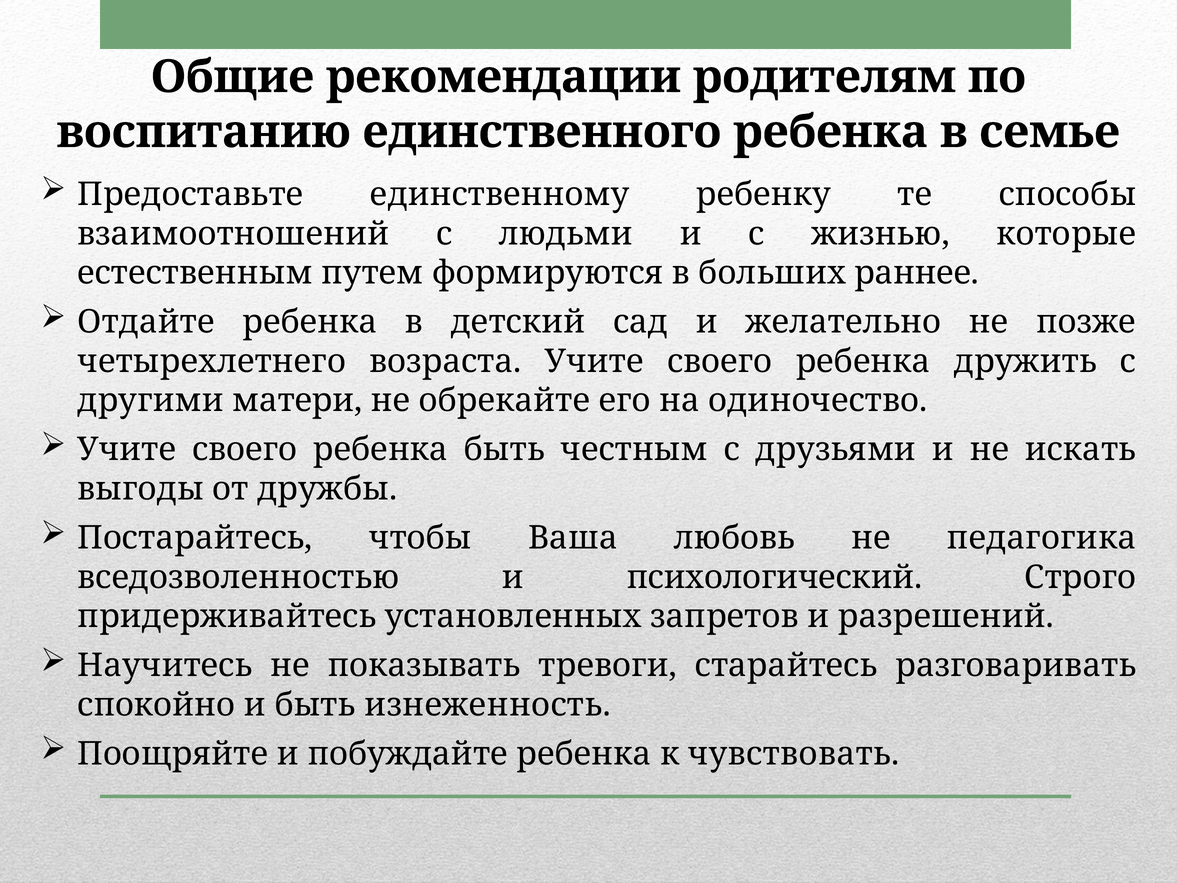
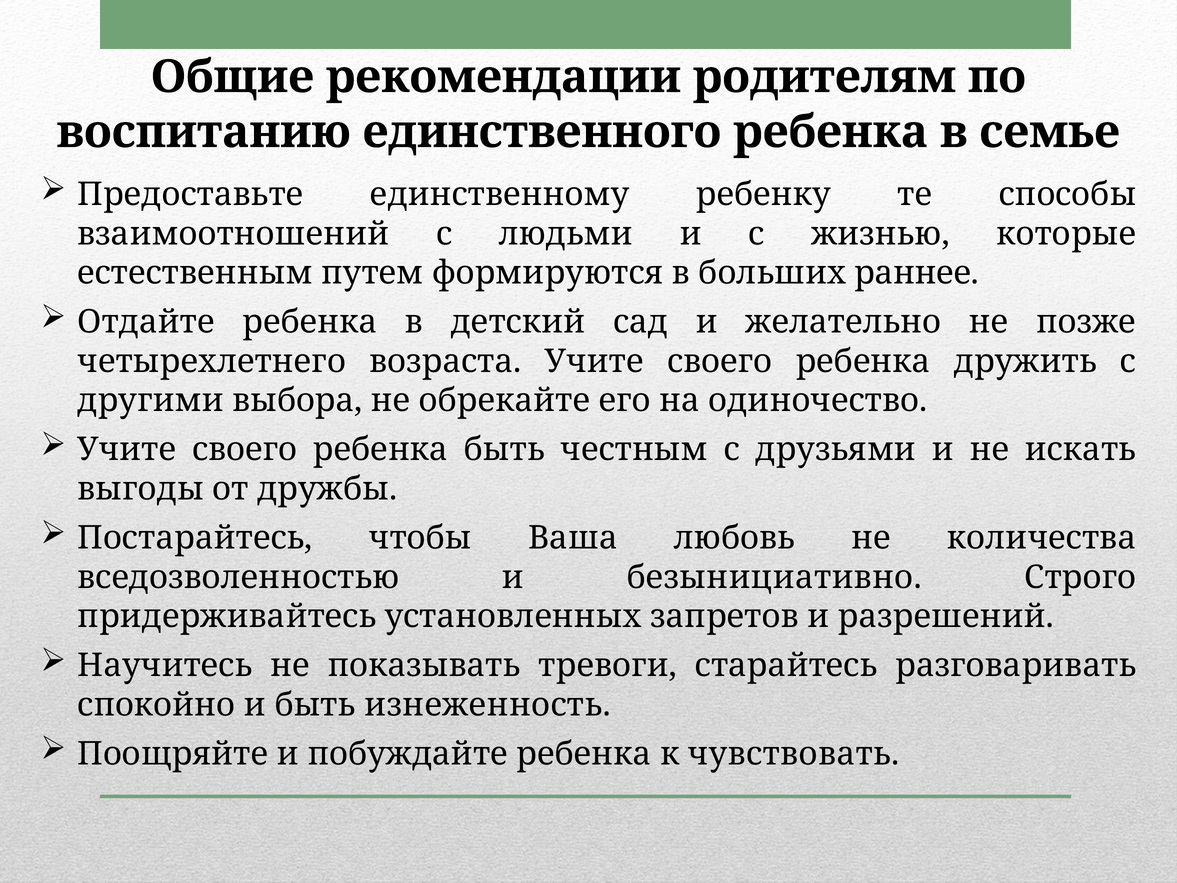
матери: матери -> выбора (297, 400)
педагогика: педагогика -> количества (1042, 538)
психологический: психологический -> безынициативно (774, 577)
